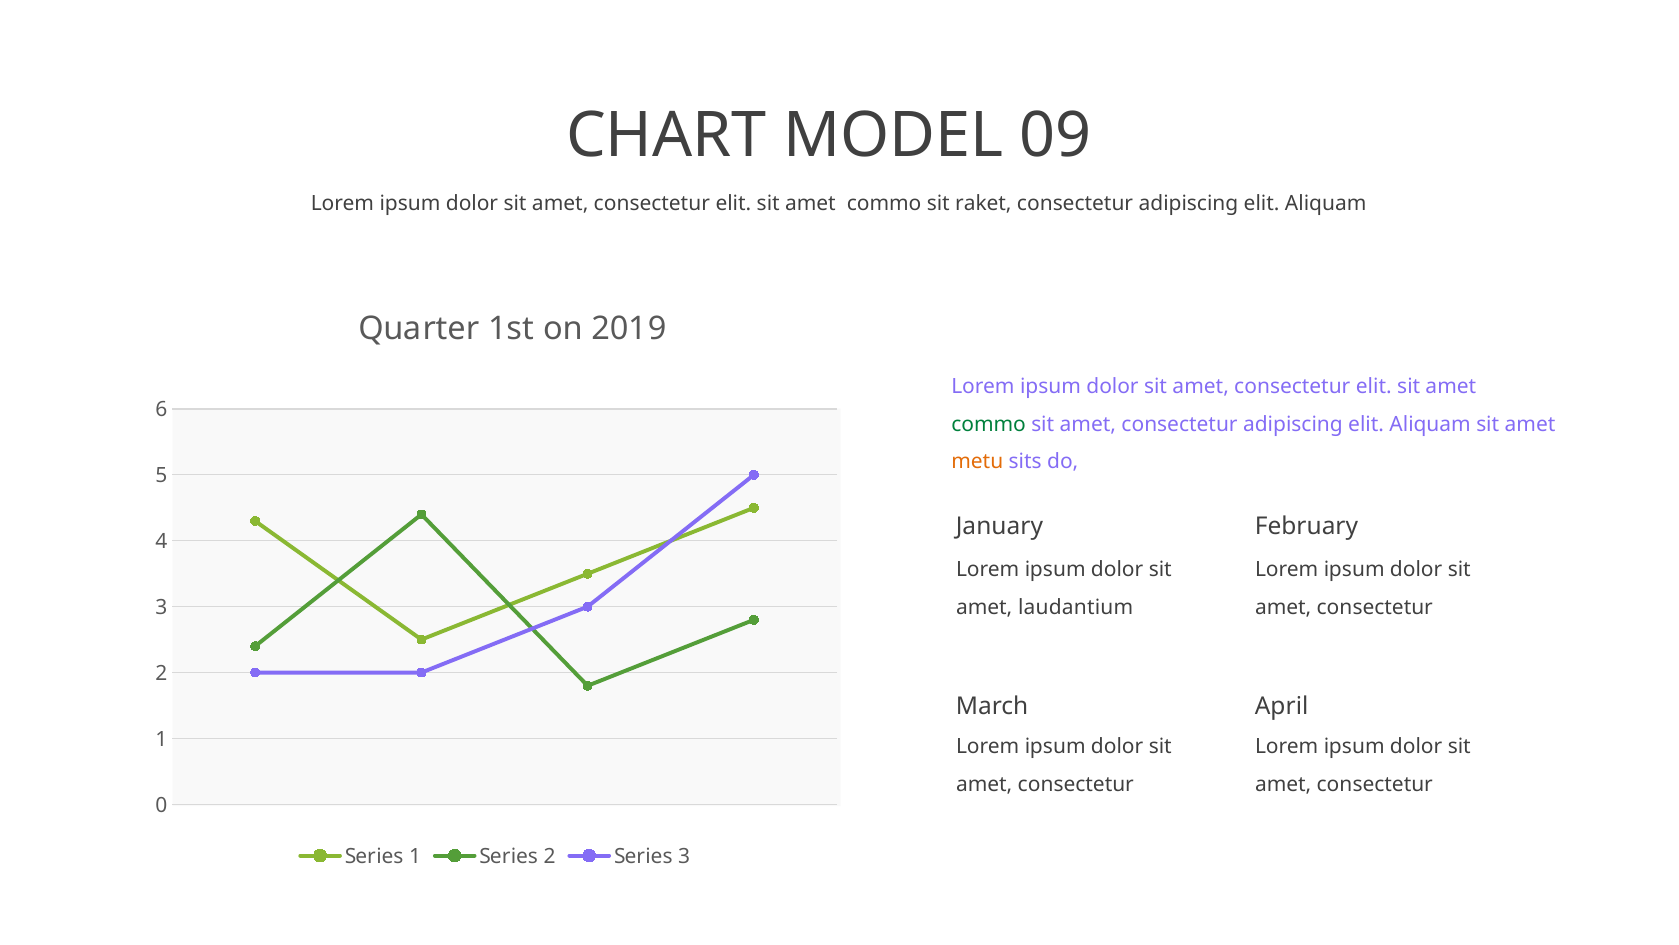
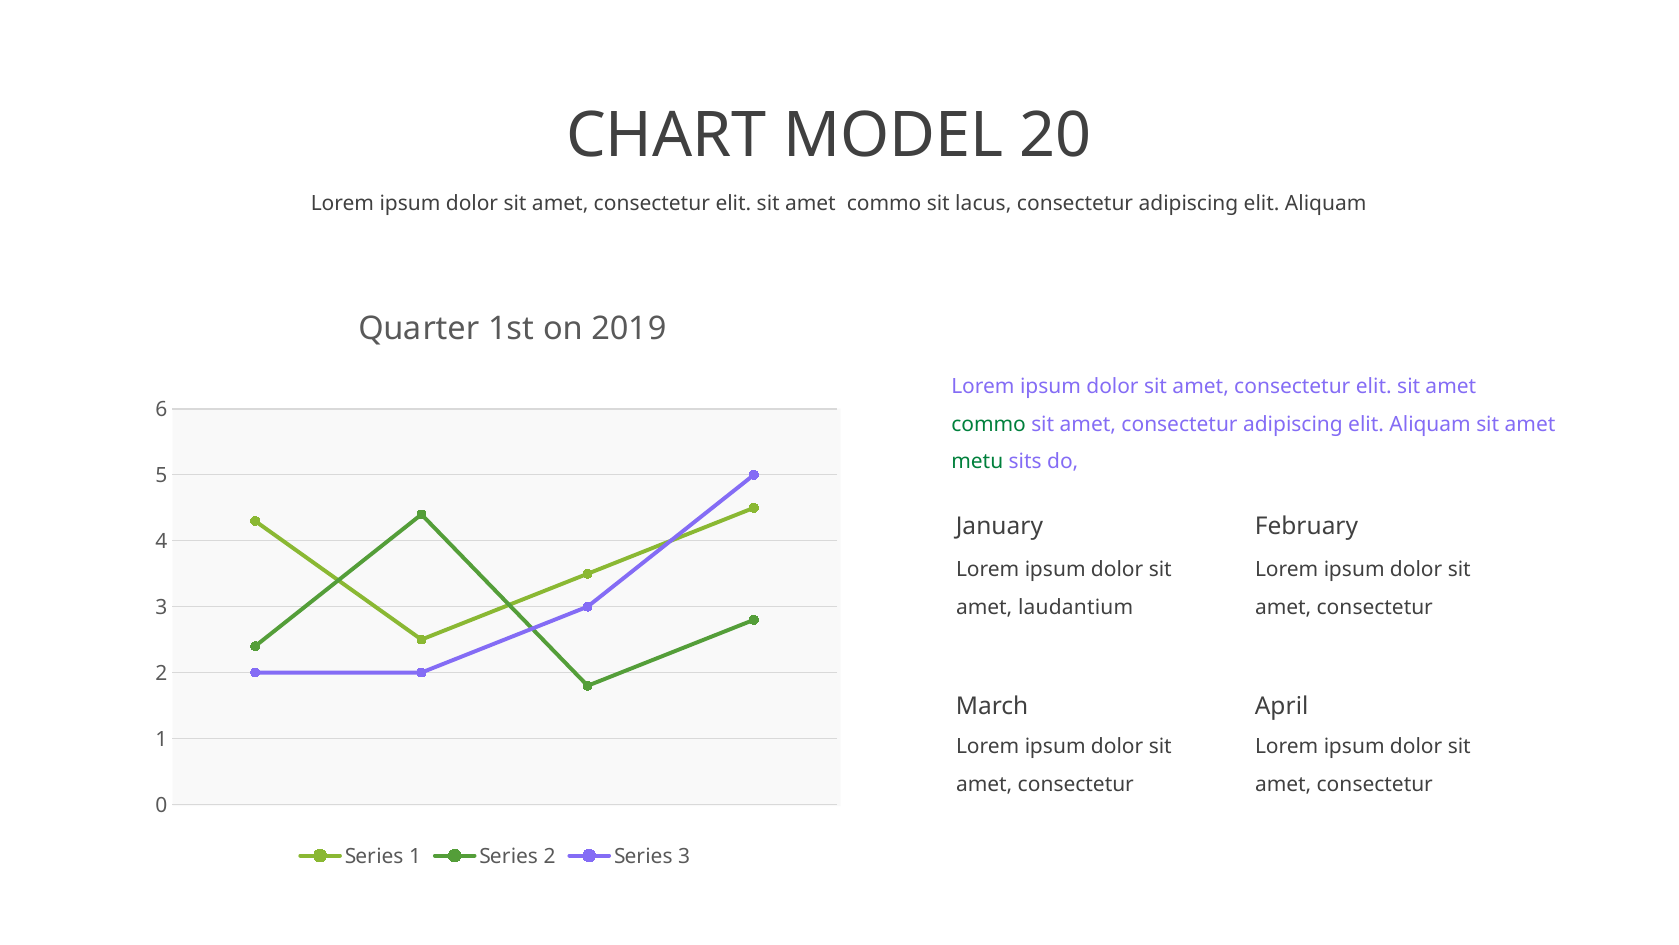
09: 09 -> 20 (1056, 136)
raket: raket -> lacus (983, 203)
metu colour: orange -> green (977, 462)
